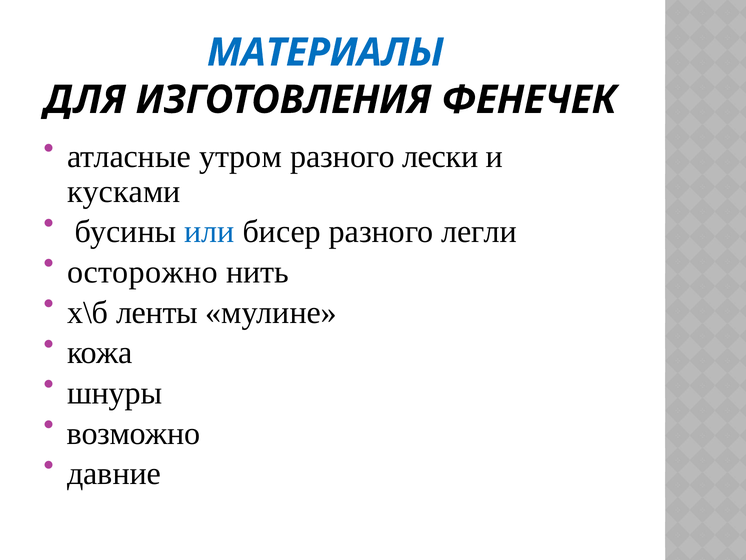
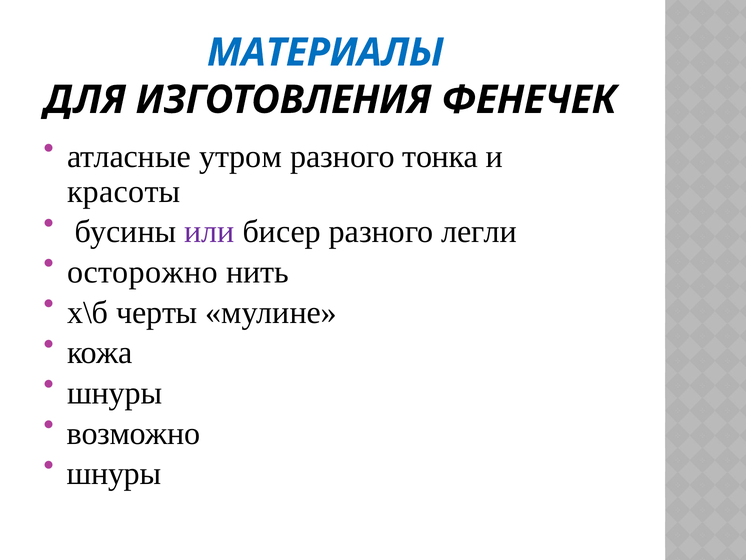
лески: лески -> тонка (440, 157)
кусками: кусками -> красоты (124, 191)
или colour: blue -> purple (209, 232)
ленты: ленты -> черты (157, 312)
давние: давние -> шнуры (114, 473)
